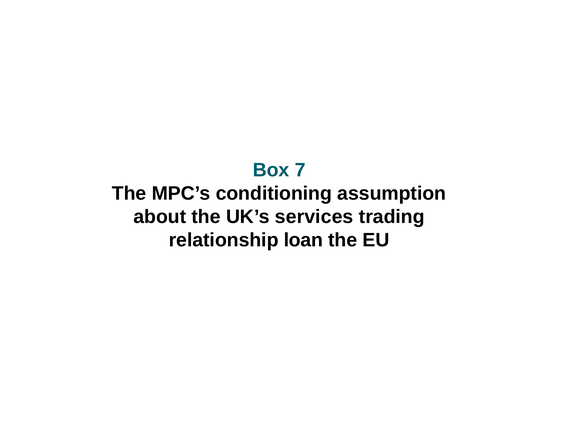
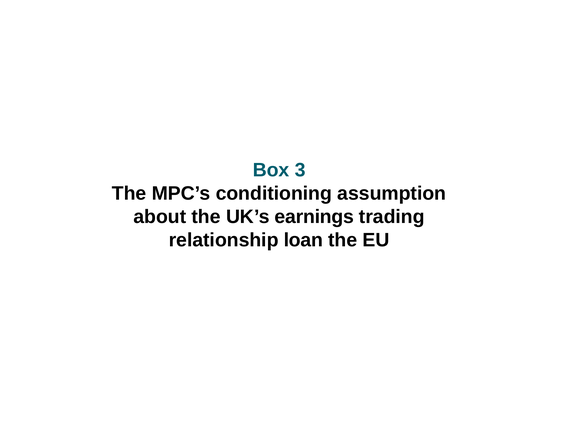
7: 7 -> 3 (300, 170)
services: services -> earnings (314, 217)
